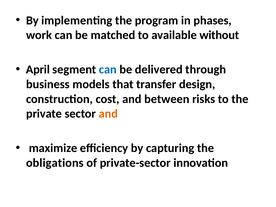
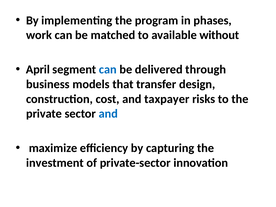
between: between -> taxpayer (167, 99)
and colour: orange -> blue (108, 114)
obligations: obligations -> investment (55, 163)
